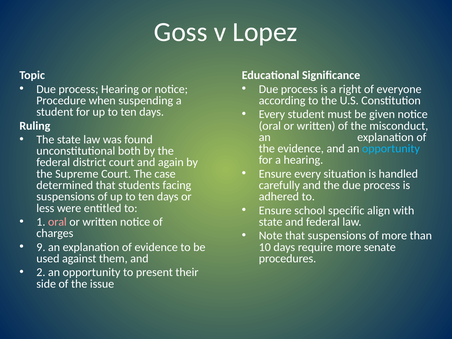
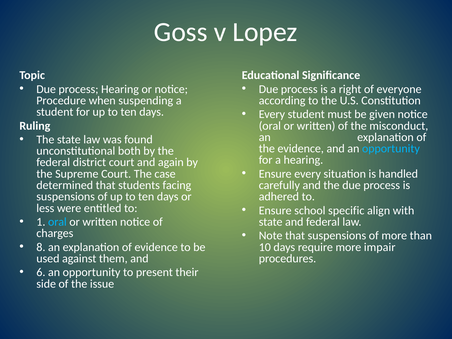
oral colour: pink -> light blue (57, 222)
9: 9 -> 8 (41, 247)
senate: senate -> impair (380, 247)
2: 2 -> 6 (41, 272)
